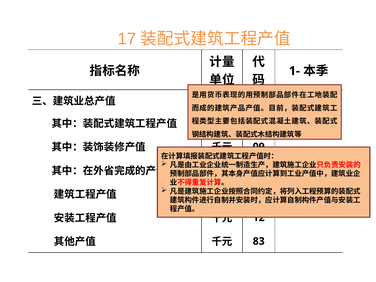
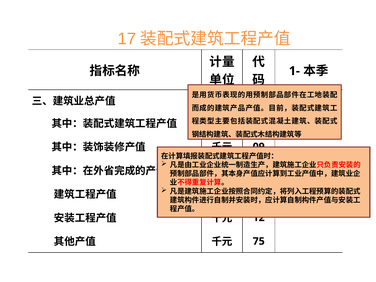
83: 83 -> 75 (259, 241)
